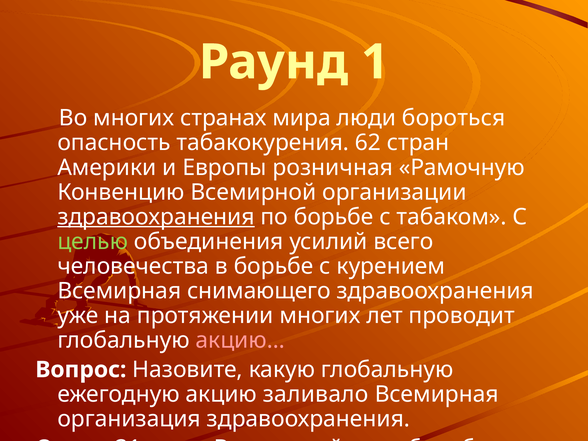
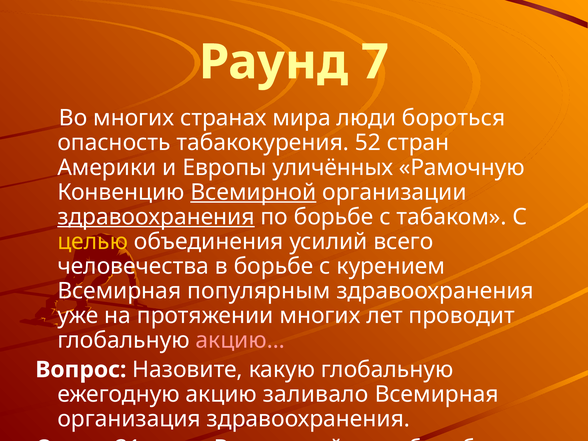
1: 1 -> 7 (375, 62)
62: 62 -> 52 (368, 143)
розничная: розничная -> уличённых (333, 167)
Всемирной underline: none -> present (253, 192)
целью colour: light green -> yellow (93, 242)
снимающего: снимающего -> популярным (259, 291)
